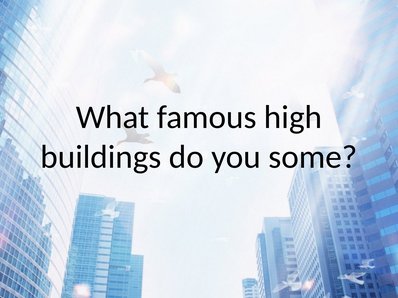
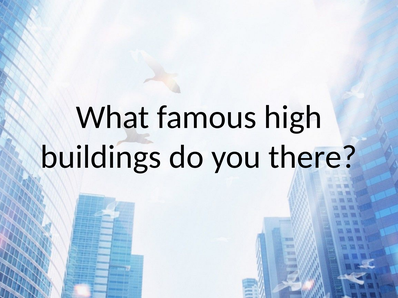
some: some -> there (313, 157)
